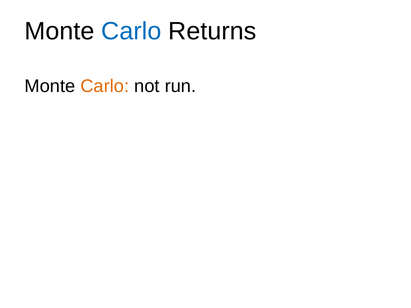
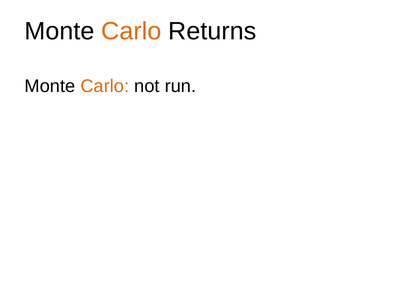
Carlo colour: blue -> orange (131, 31)
